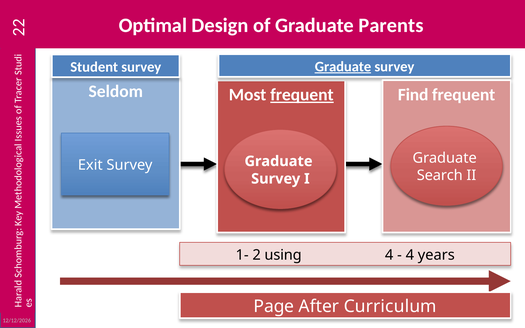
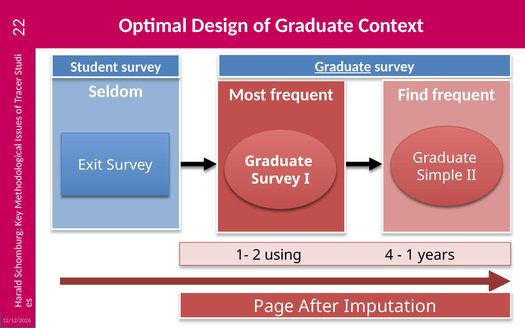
Parents: Parents -> Context (391, 26)
frequent underline: present -> none (302, 95)
Search: Search -> Simple (440, 176)
4: 4 -> 1 (410, 255)
Curriculum: Curriculum -> Imputation (390, 307)
